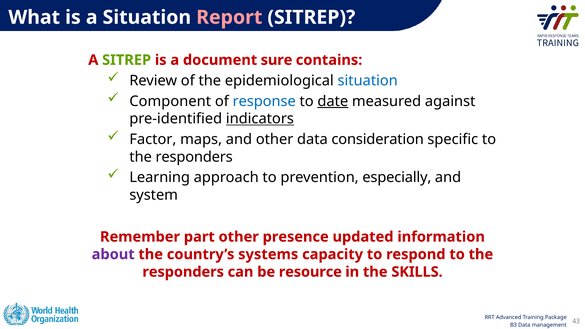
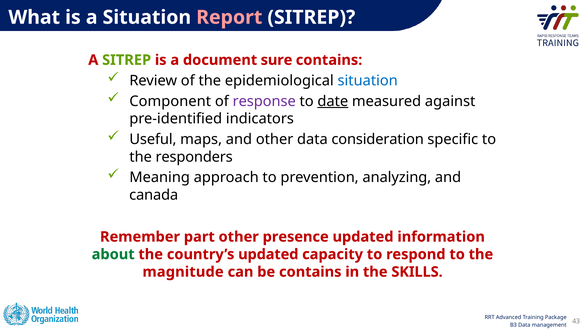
response colour: blue -> purple (264, 101)
indicators underline: present -> none (260, 119)
Factor: Factor -> Useful (153, 139)
Learning: Learning -> Meaning (160, 177)
especially: especially -> analyzing (397, 177)
system: system -> canada (154, 195)
about colour: purple -> green (113, 254)
country’s systems: systems -> updated (268, 254)
responders: responders -> magnitude (183, 272)
be resource: resource -> contains (310, 272)
